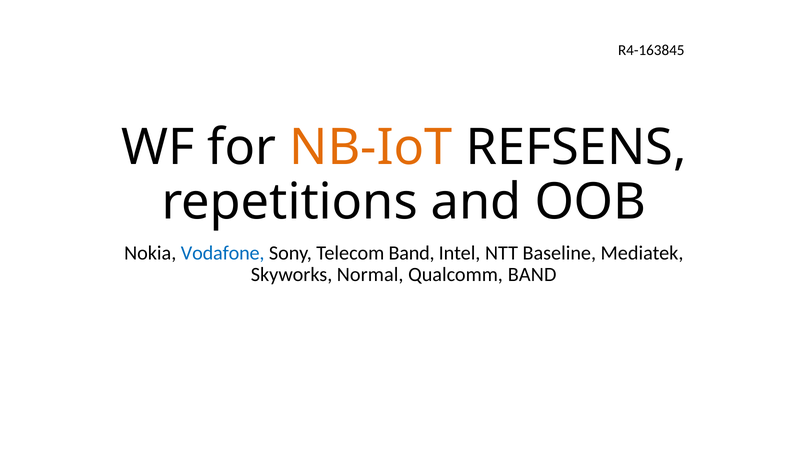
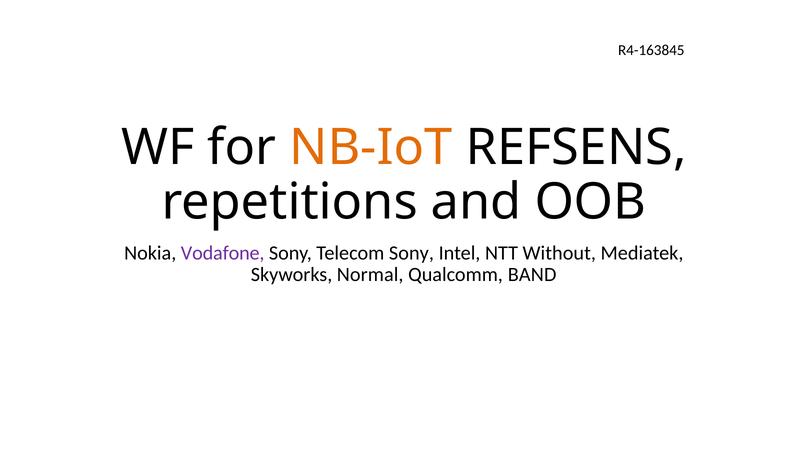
Vodafone colour: blue -> purple (223, 253)
Telecom Band: Band -> Sony (411, 253)
Baseline: Baseline -> Without (559, 253)
